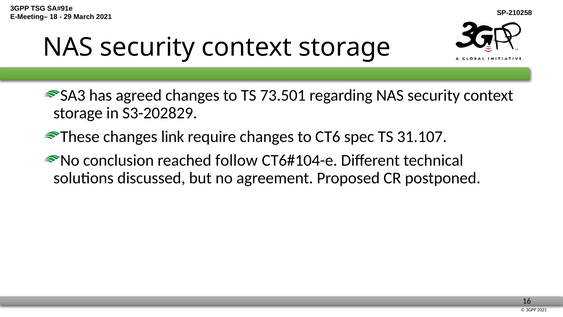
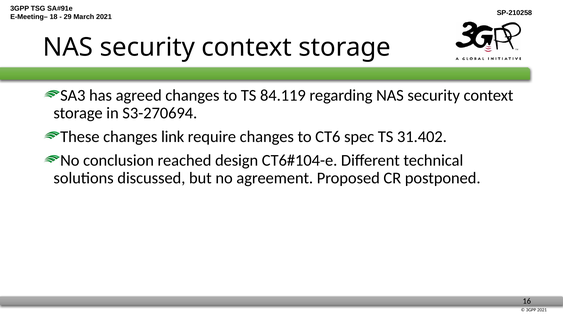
73.501: 73.501 -> 84.119 (283, 95)
S3-202829: S3-202829 -> S3-270694 (160, 113)
31.107: 31.107 -> 31.402 (422, 137)
follow: follow -> design (237, 160)
